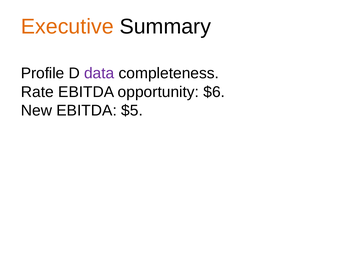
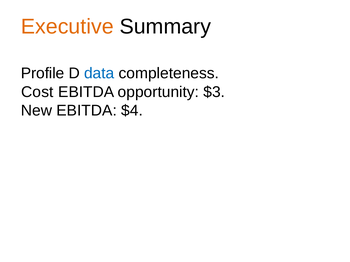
data colour: purple -> blue (99, 73)
Rate: Rate -> Cost (37, 92)
$6: $6 -> $3 (214, 92)
$5: $5 -> $4 (132, 111)
